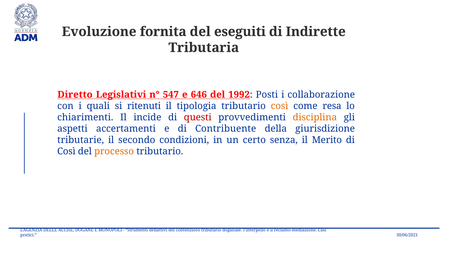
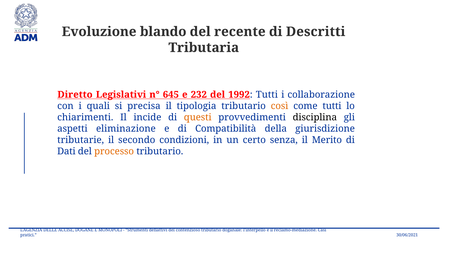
fornita: fornita -> blando (163, 32)
eseguiti: eseguiti -> recente (240, 32)
Indirette: Indirette -> Descritti (316, 32)
547: 547 -> 645 (171, 95)
646: 646 -> 232 (199, 95)
1992 Posti: Posti -> Tutti (267, 95)
ritenuti: ritenuti -> precisa (144, 106)
come resa: resa -> tutti (332, 106)
questi colour: red -> orange (198, 118)
disciplina colour: orange -> black (315, 118)
accertamenti: accertamenti -> eliminazione (126, 129)
Contribuente: Contribuente -> Compatibilità (226, 129)
Così: Così -> Dati (66, 152)
